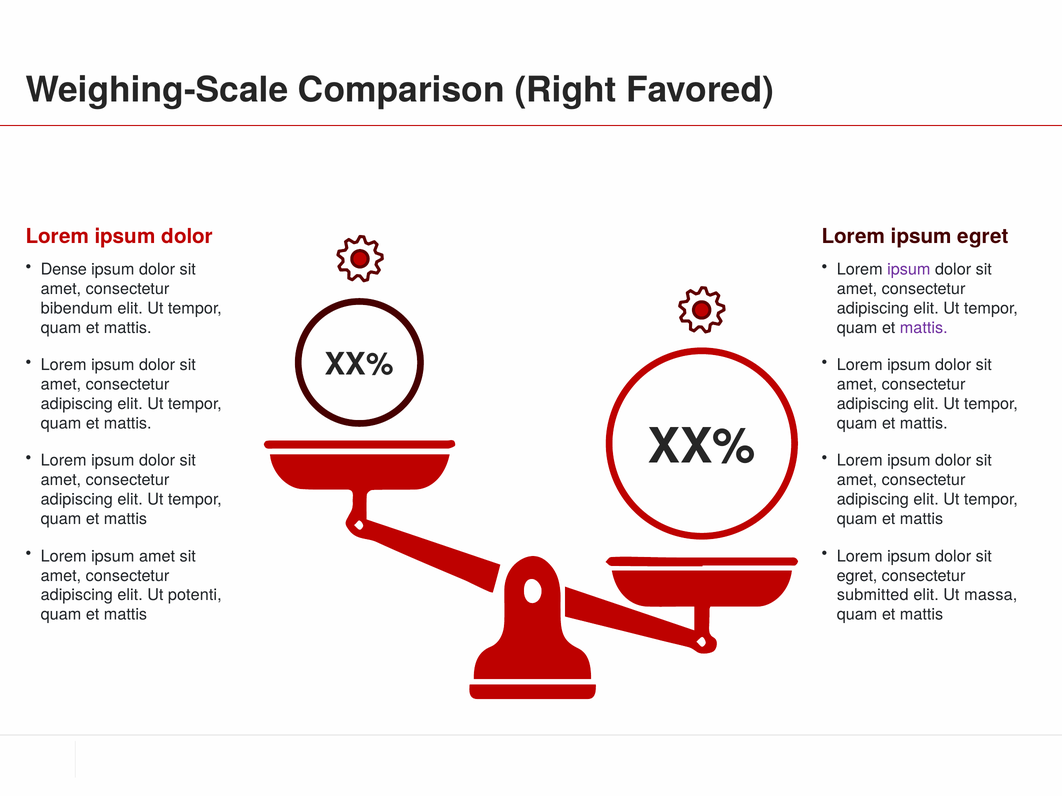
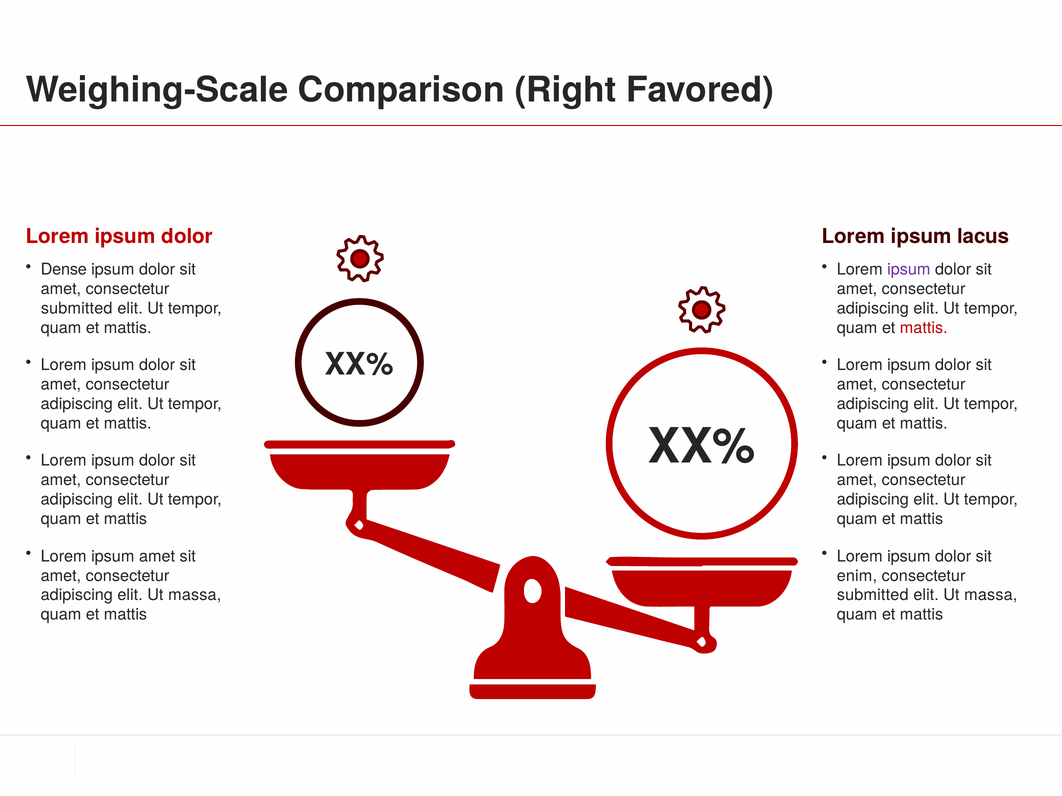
ipsum egret: egret -> lacus (983, 237)
bibendum: bibendum -> submitted (77, 309)
mattis colour: purple -> red (924, 328)
egret: egret -> enim (857, 576)
adipiscing elit Ut potenti: potenti -> massa (195, 596)
